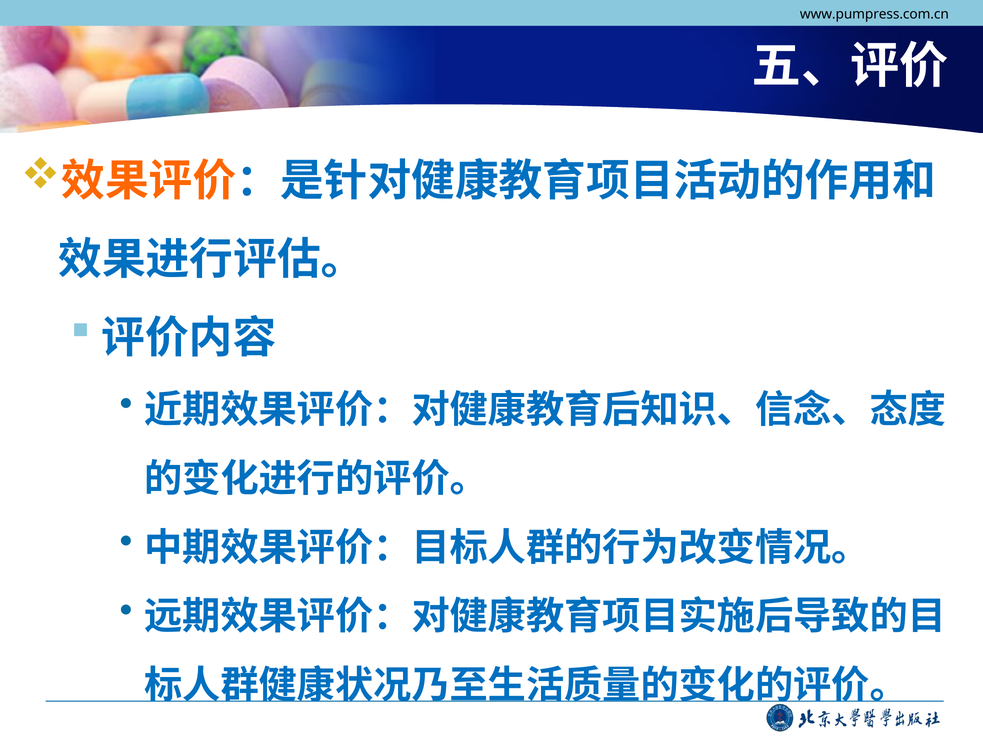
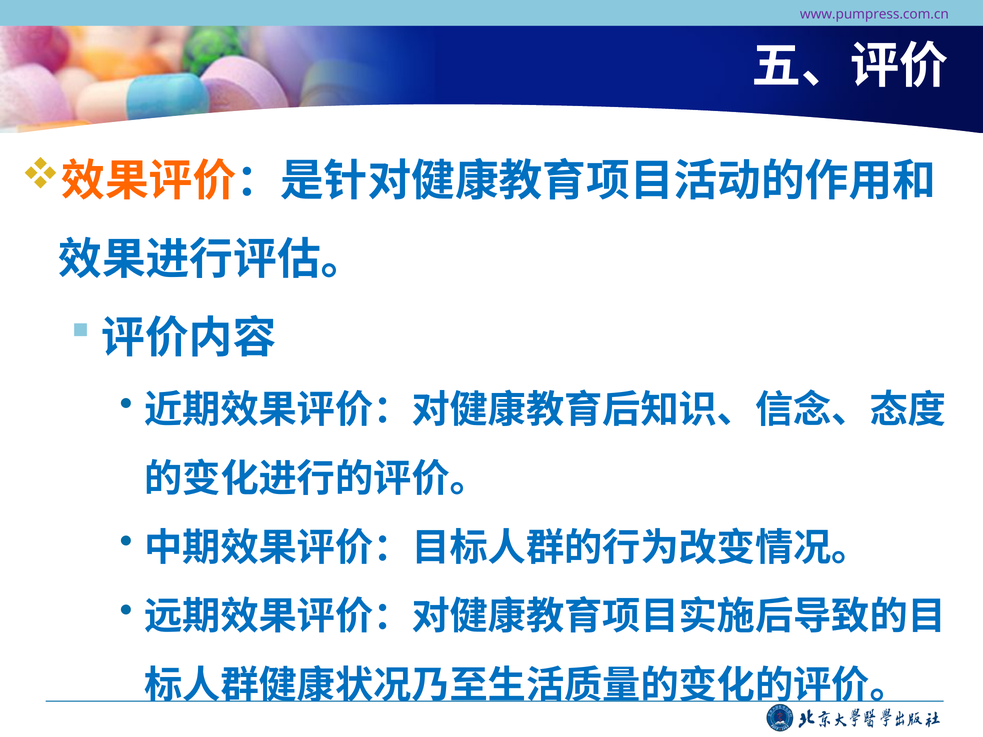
www.pumpress.com.cn colour: black -> purple (874, 14)
